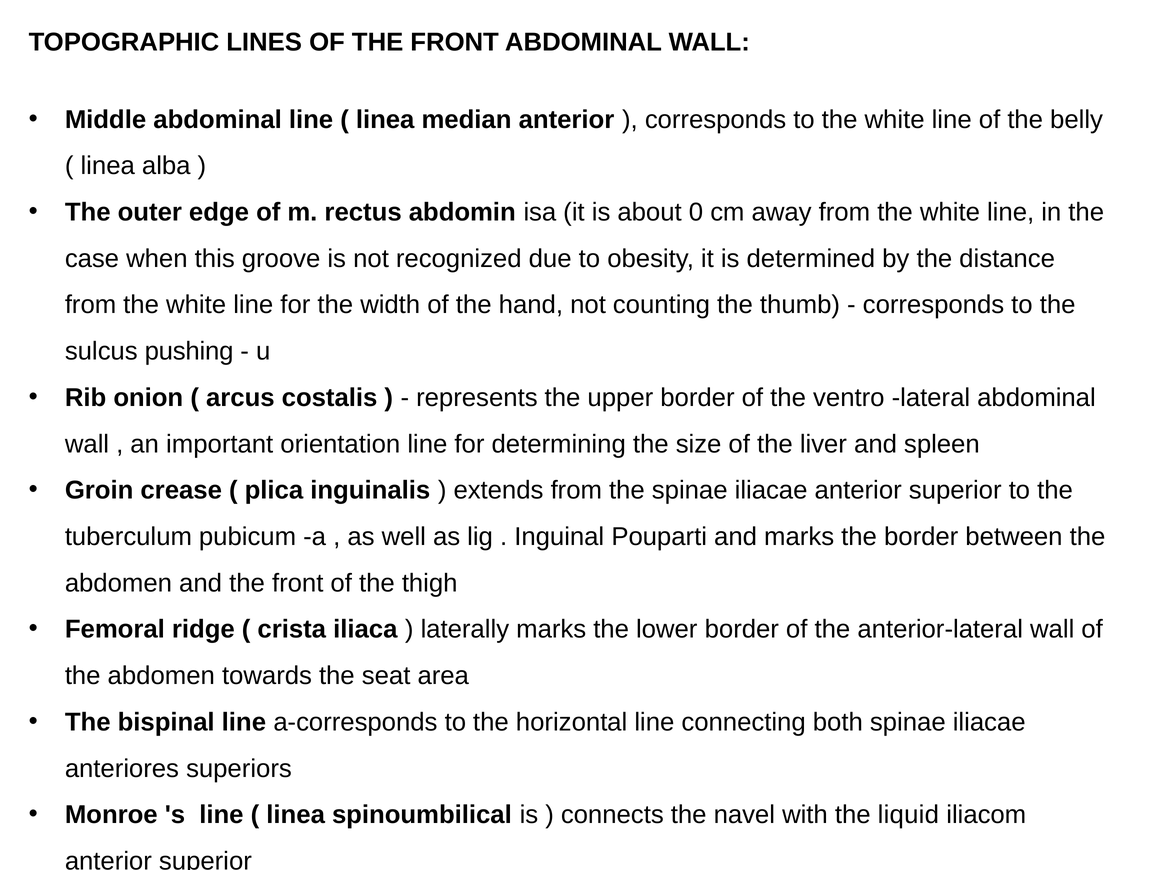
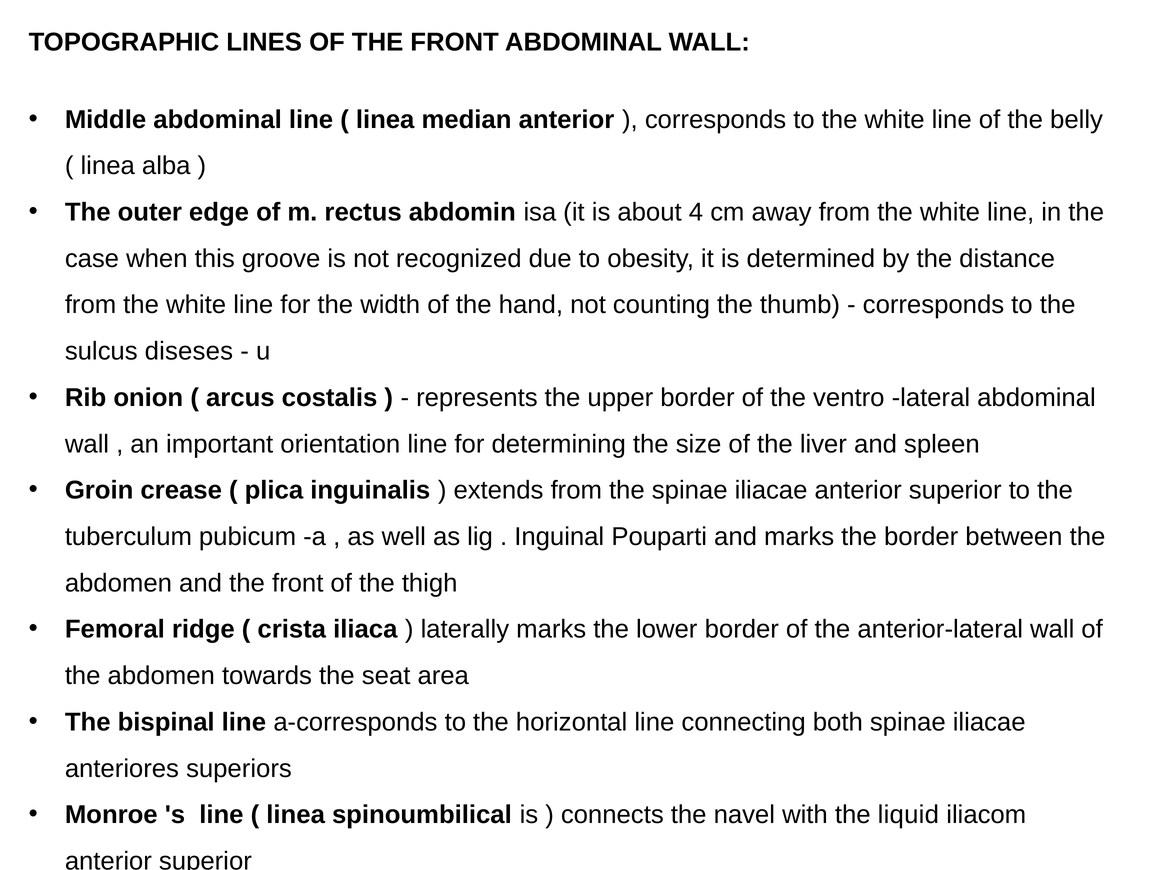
0: 0 -> 4 (696, 212)
pushing: pushing -> diseses (189, 351)
